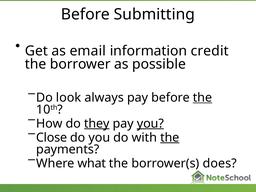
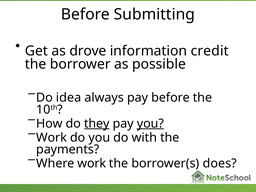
email: email -> drove (88, 51)
look: look -> idea (69, 98)
the underline: present -> none (203, 98)
Close: Close -> Work (52, 138)
the underline: present -> none (170, 138)
Where what: what -> work (92, 163)
